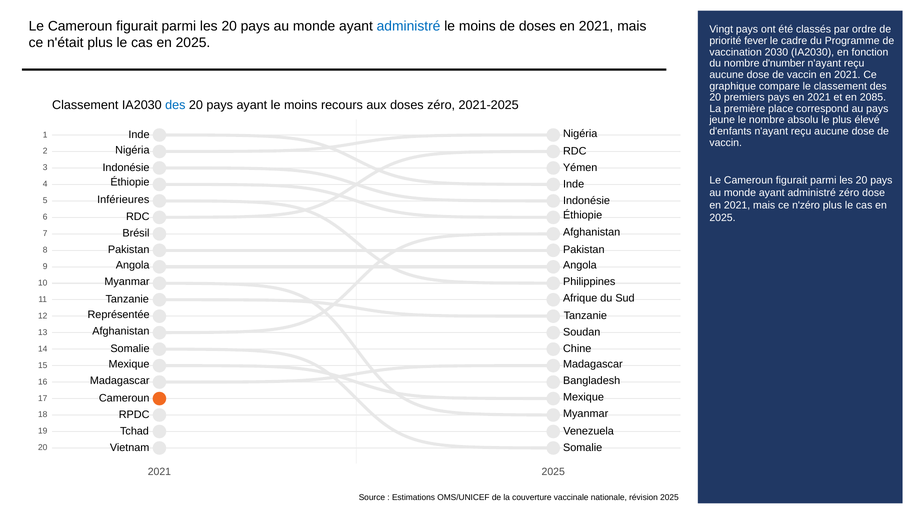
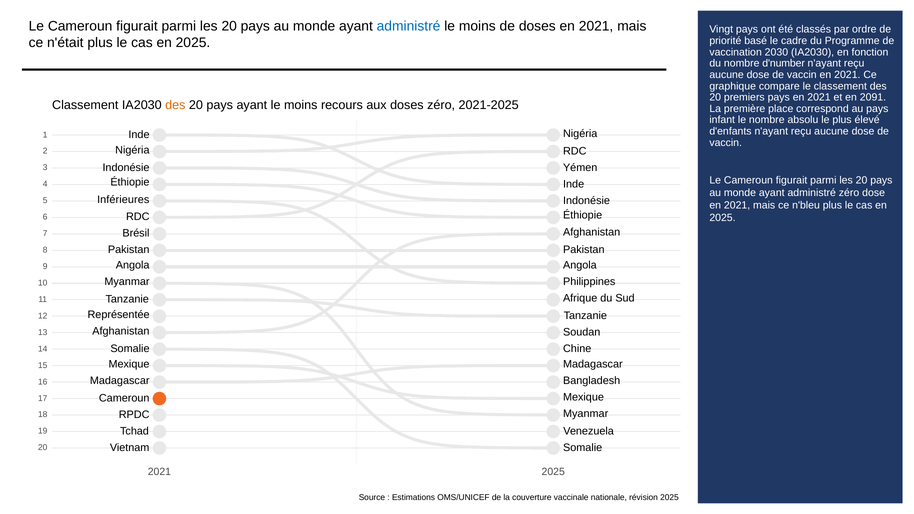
fever: fever -> basé (756, 41)
2085: 2085 -> 2091 (873, 97)
des colour: blue -> orange (175, 105)
jeune: jeune -> infant (722, 120)
n'zéro: n'zéro -> n'bleu (806, 205)
